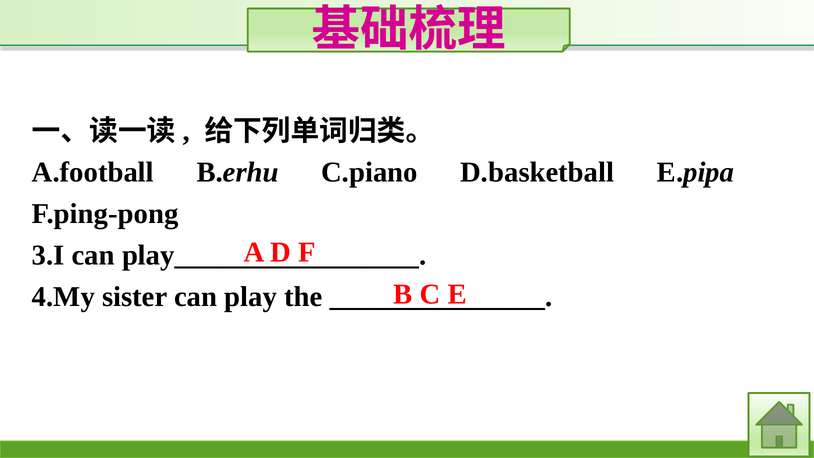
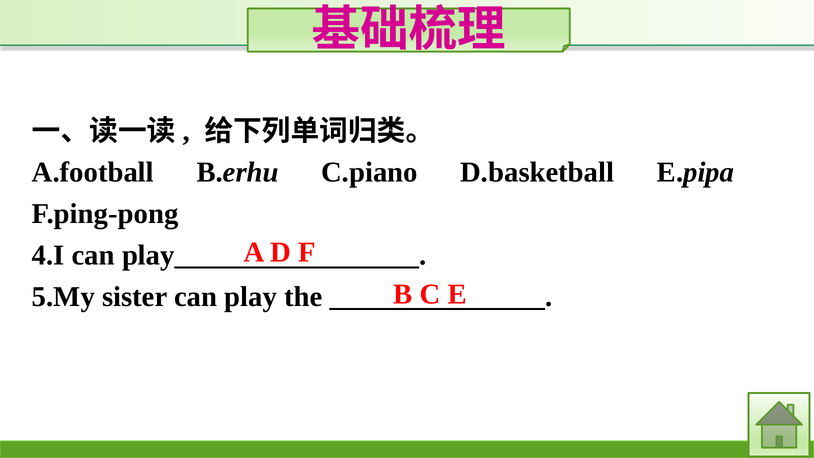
3.I: 3.I -> 4.I (48, 255)
4.My: 4.My -> 5.My (63, 296)
